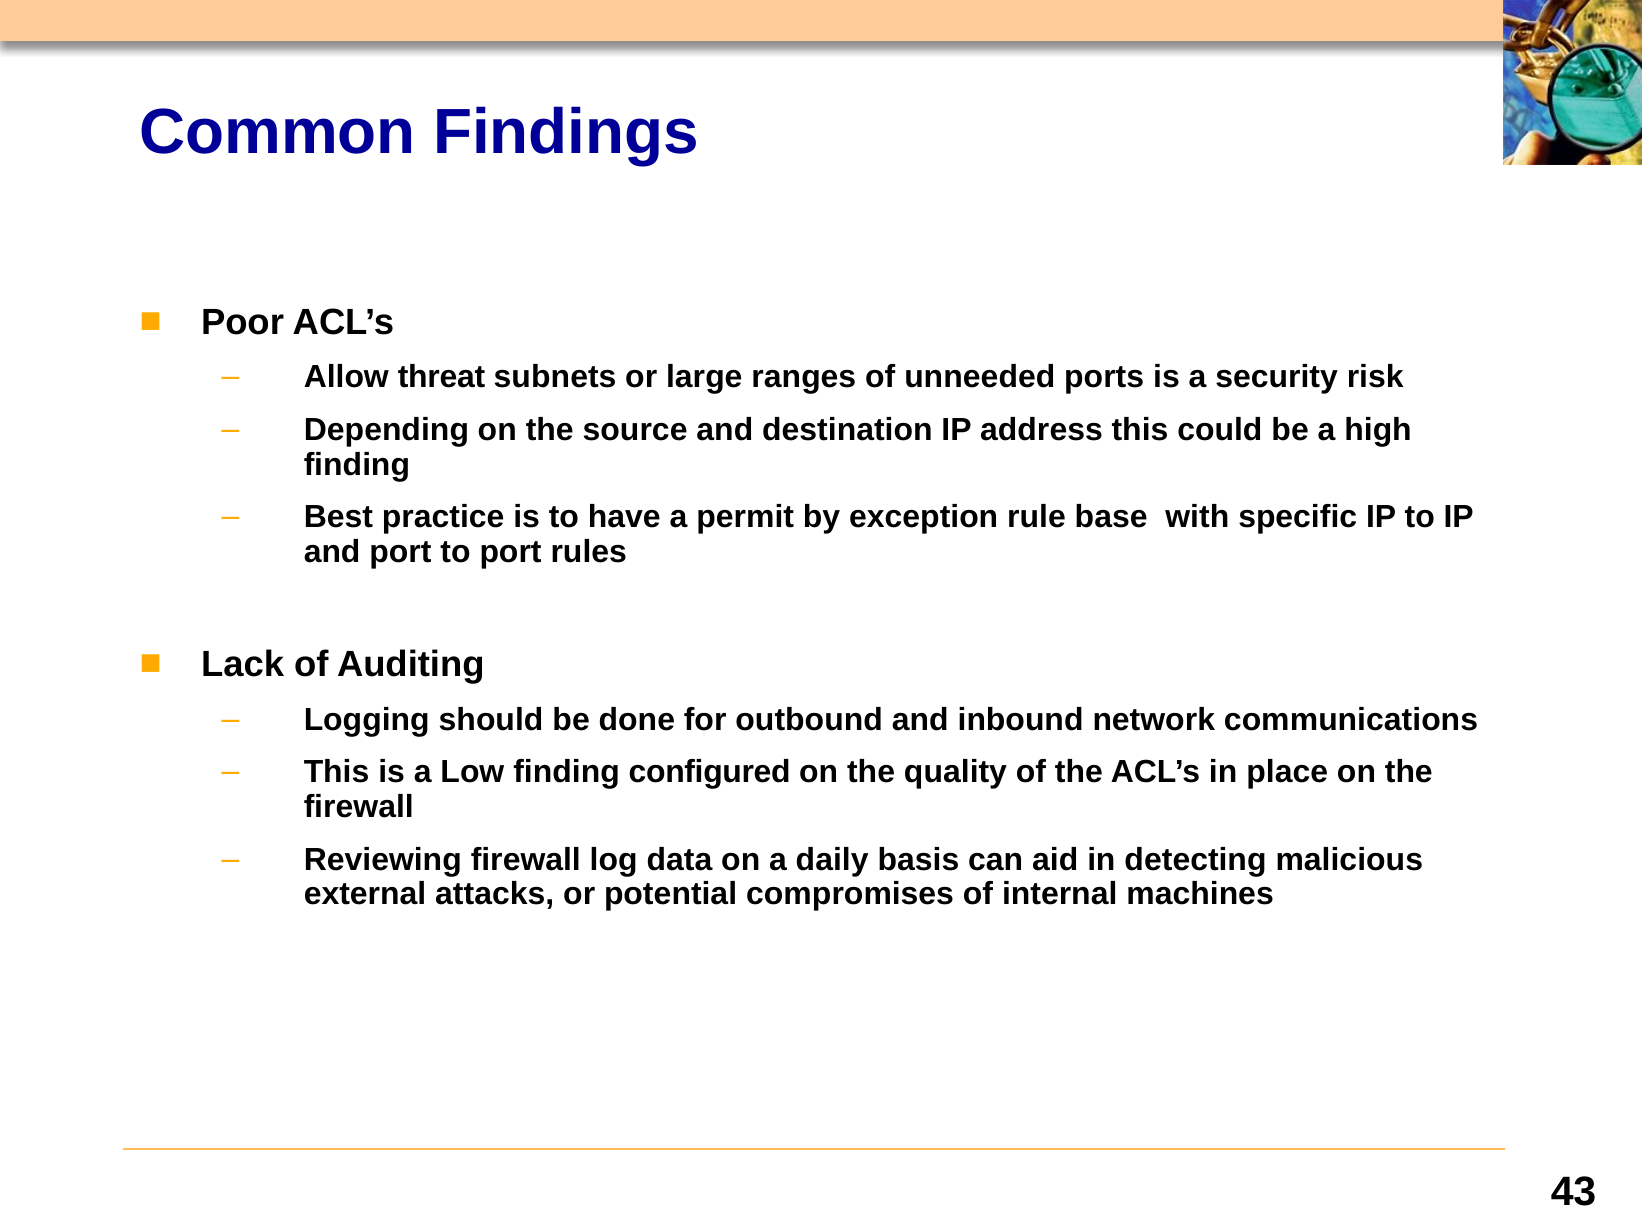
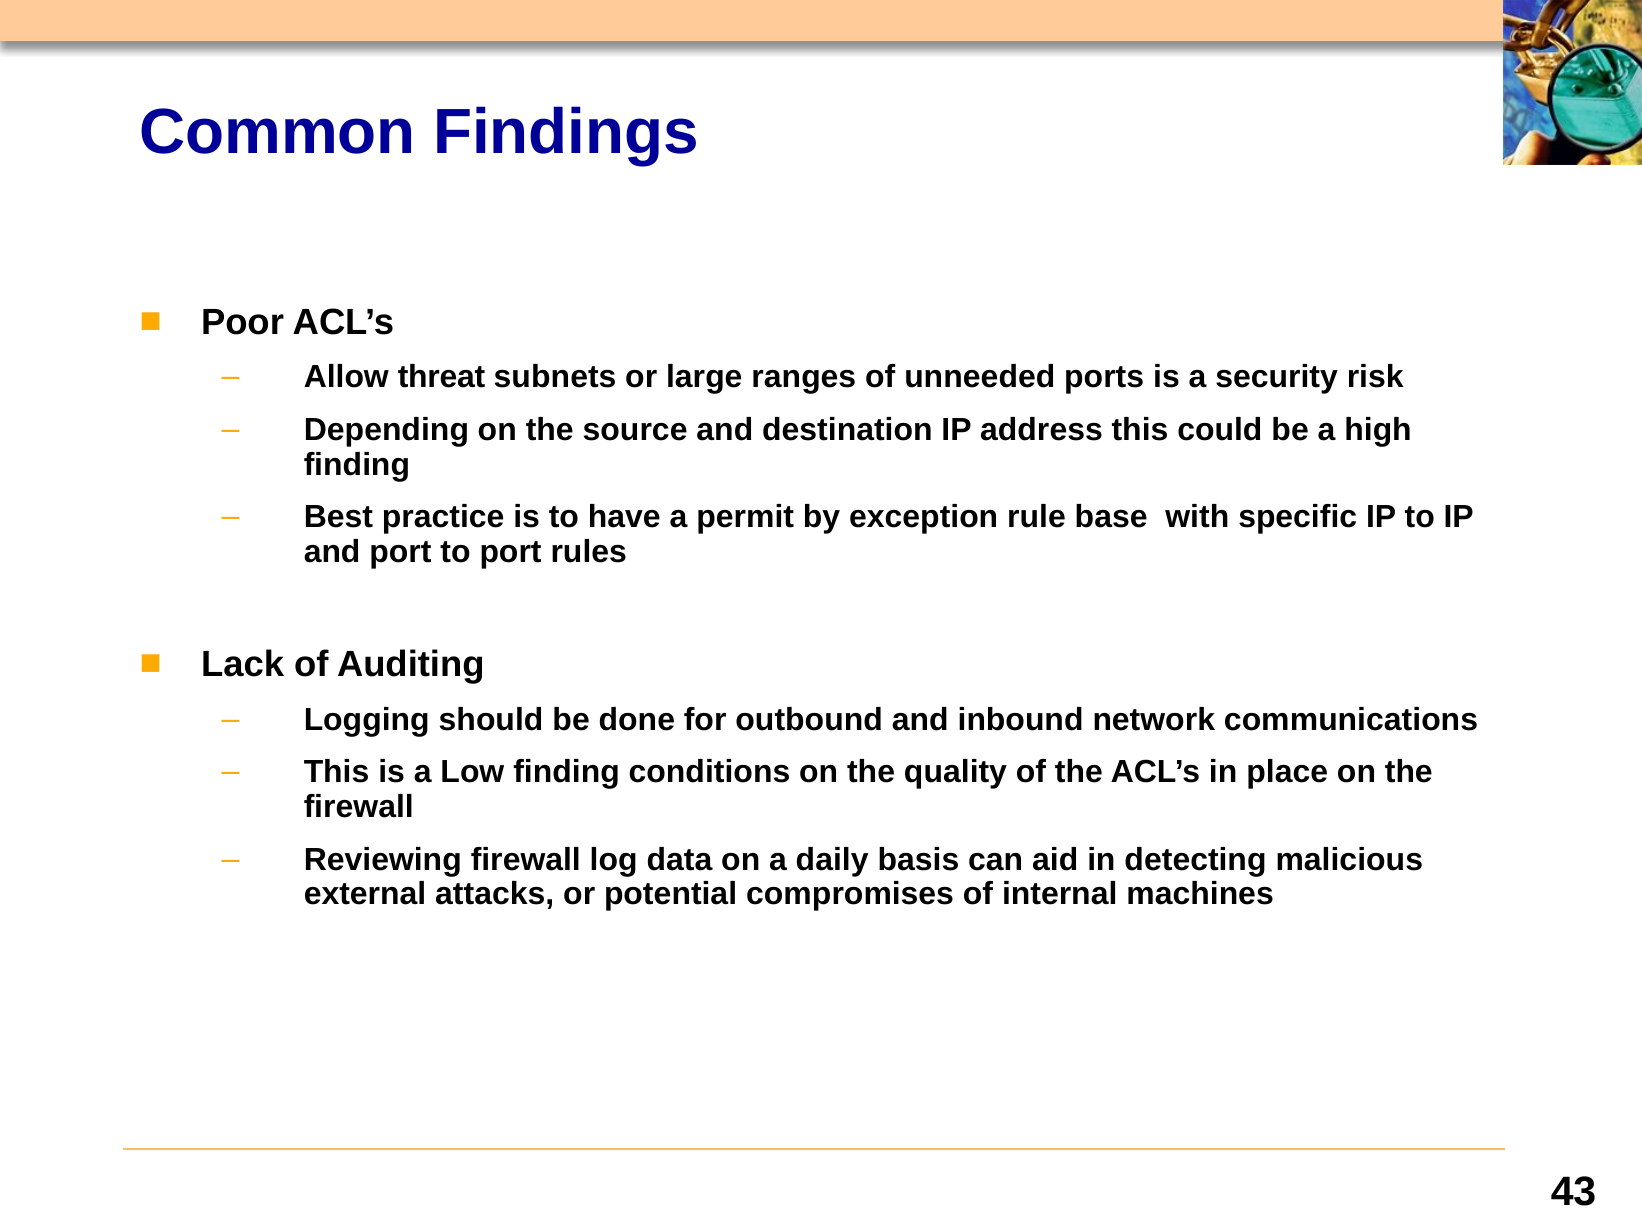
configured: configured -> conditions (709, 773)
